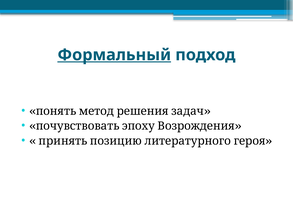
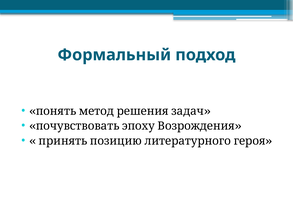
Формальный underline: present -> none (114, 55)
